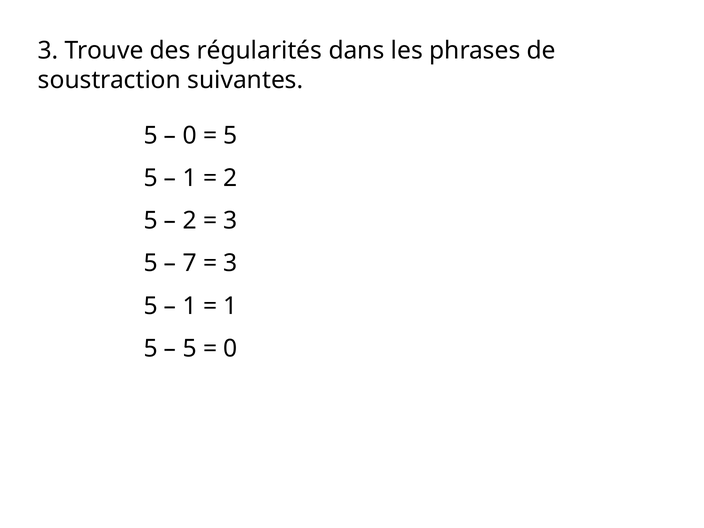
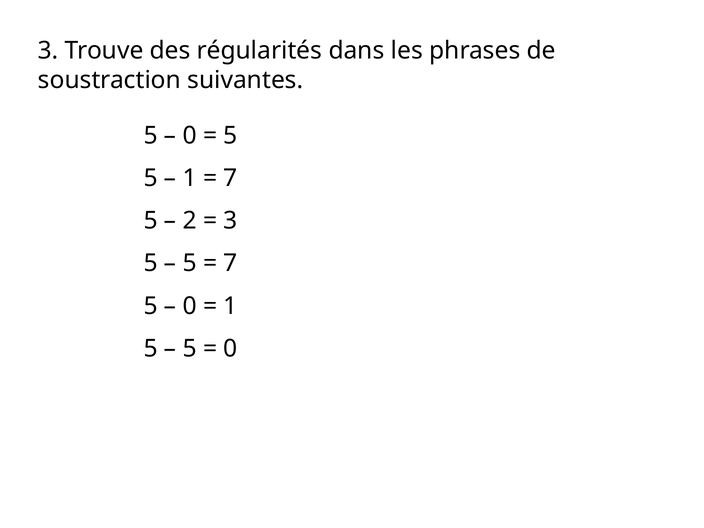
2: 2 -> 7 (231, 178)
7: 7 -> 5 (190, 263)
3: 3 -> 7 (231, 263)
1: 1 -> 0 (190, 306)
